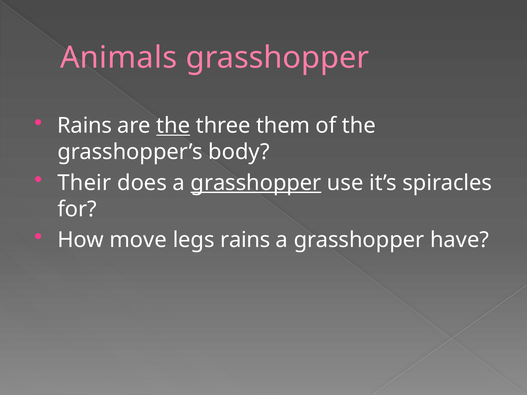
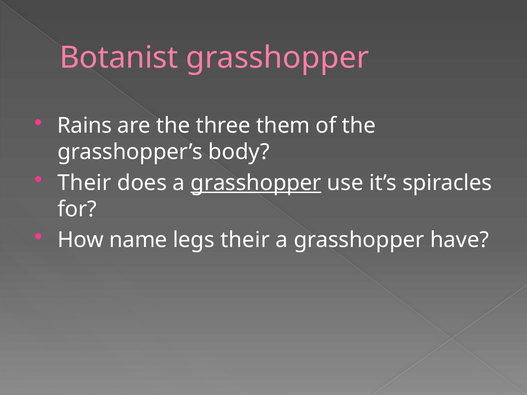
Animals: Animals -> Botanist (119, 58)
the underline: present -> none (173, 126)
move: move -> name (138, 240)
legs rains: rains -> their (245, 240)
